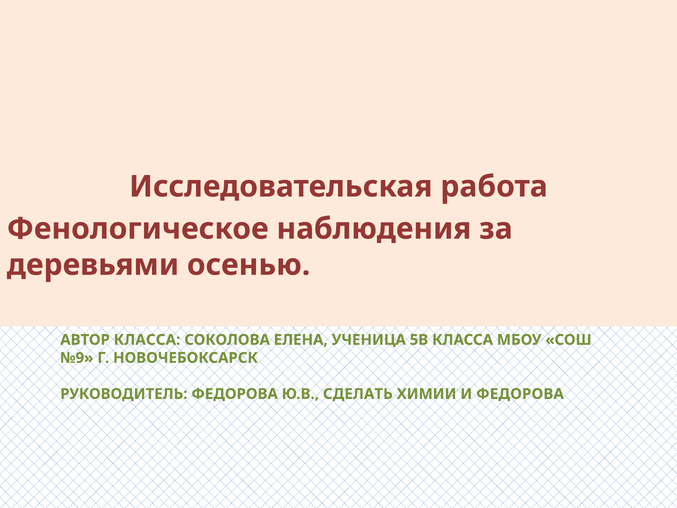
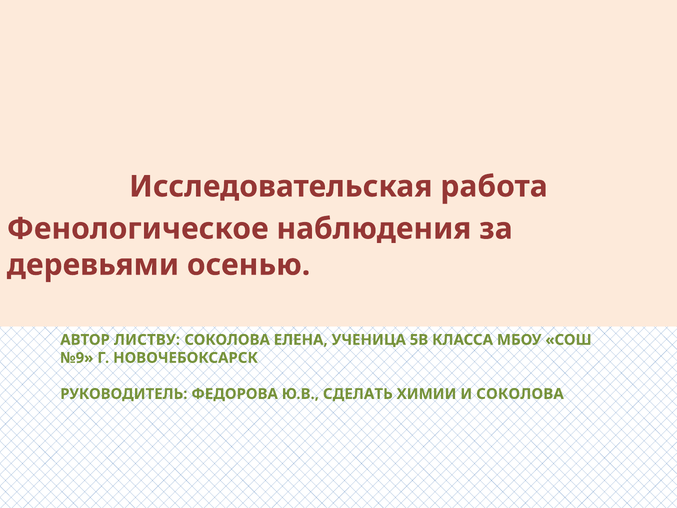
АВТОР КЛАССА: КЛАССА -> ЛИСТВУ (147, 340)
И ФЕДОРОВА: ФЕДОРОВА -> СОКОЛОВА (520, 394)
